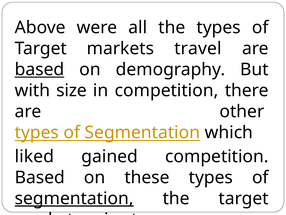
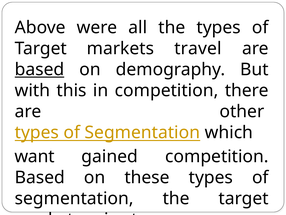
size: size -> this (71, 90)
liked: liked -> want (34, 156)
segmentation underline: present -> none (74, 198)
